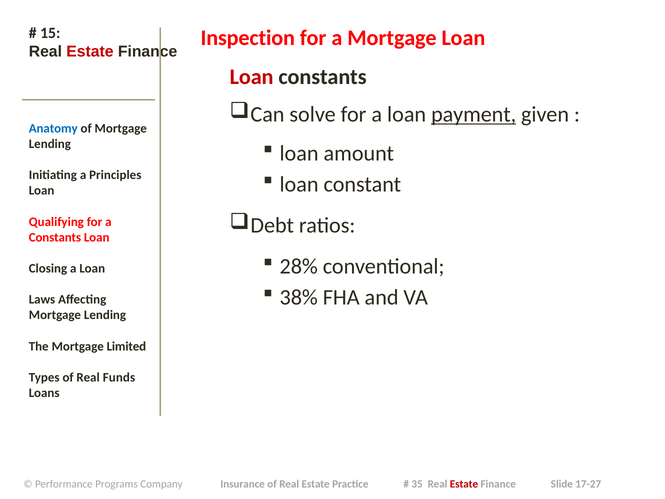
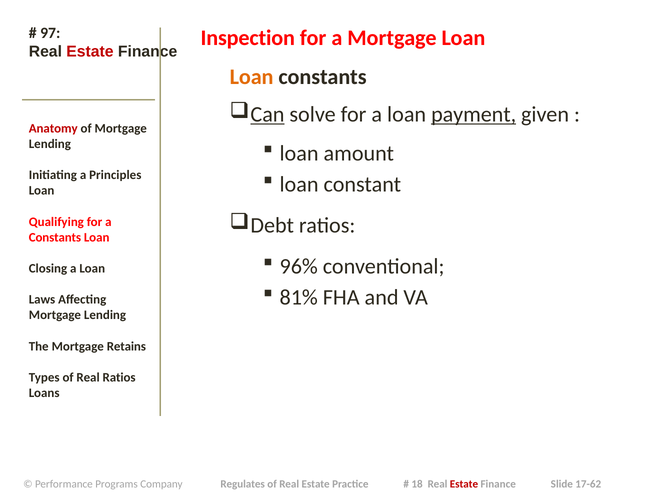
15: 15 -> 97 (50, 33)
Loan colour: red -> orange (252, 77)
Can underline: none -> present (267, 114)
Anatomy colour: blue -> red (53, 128)
28%: 28% -> 96% (299, 266)
38%: 38% -> 81% (299, 297)
Limited: Limited -> Retains (126, 346)
Real Funds: Funds -> Ratios (119, 377)
Insurance: Insurance -> Regulates (243, 484)
35: 35 -> 18 (417, 484)
17-27: 17-27 -> 17-62 (588, 484)
